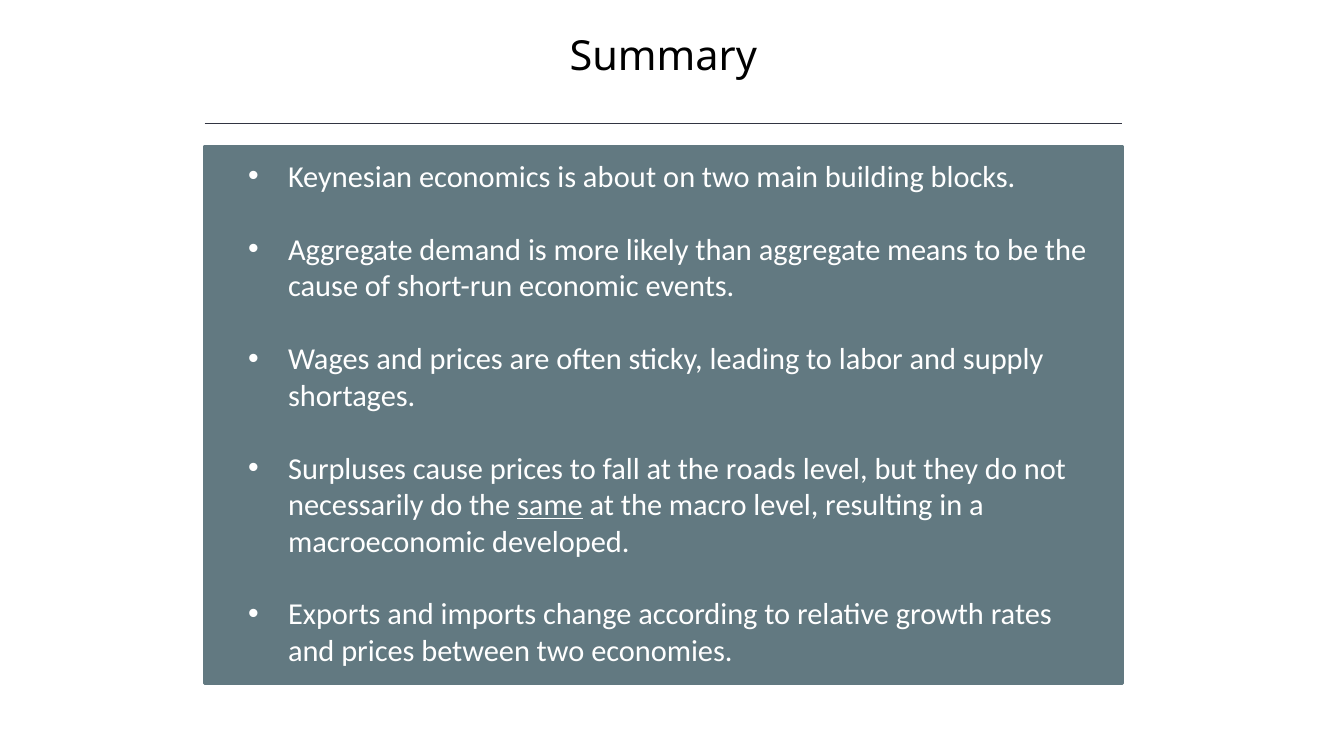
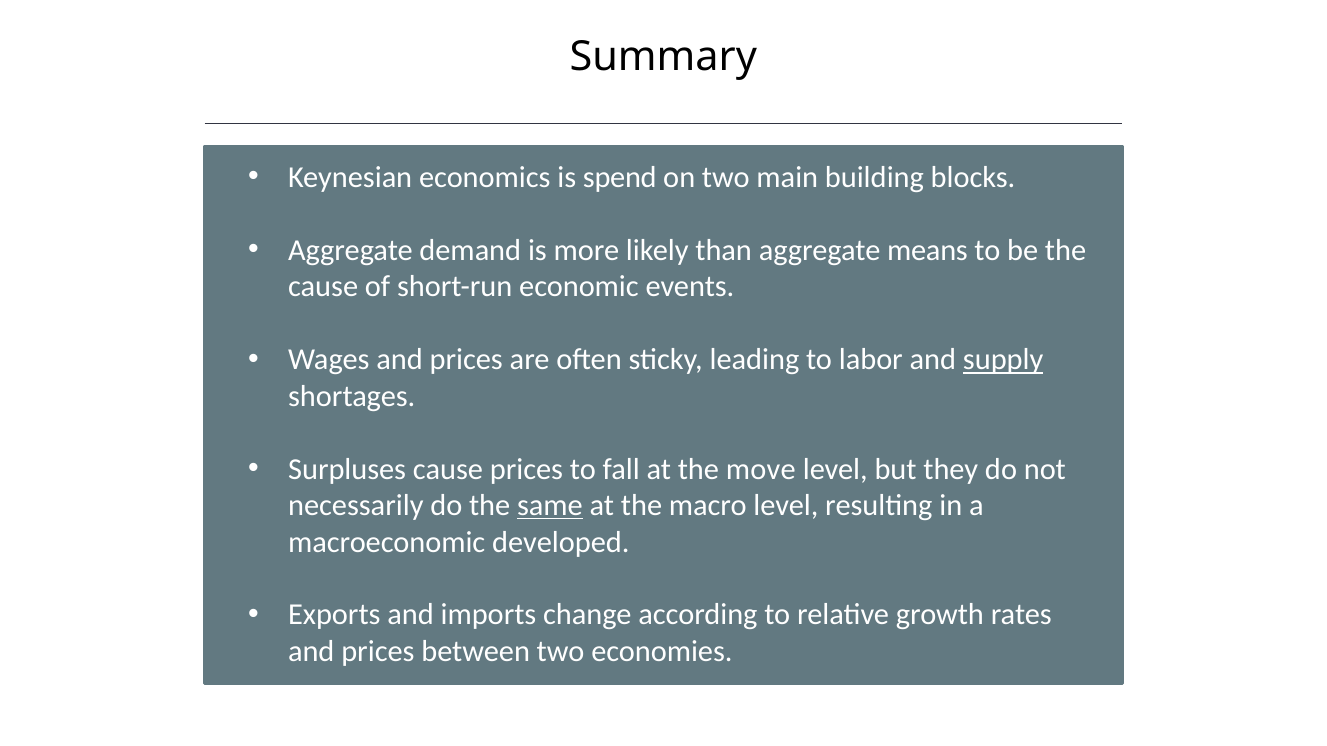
about: about -> spend (620, 177)
supply underline: none -> present (1003, 360)
roads: roads -> move (761, 469)
